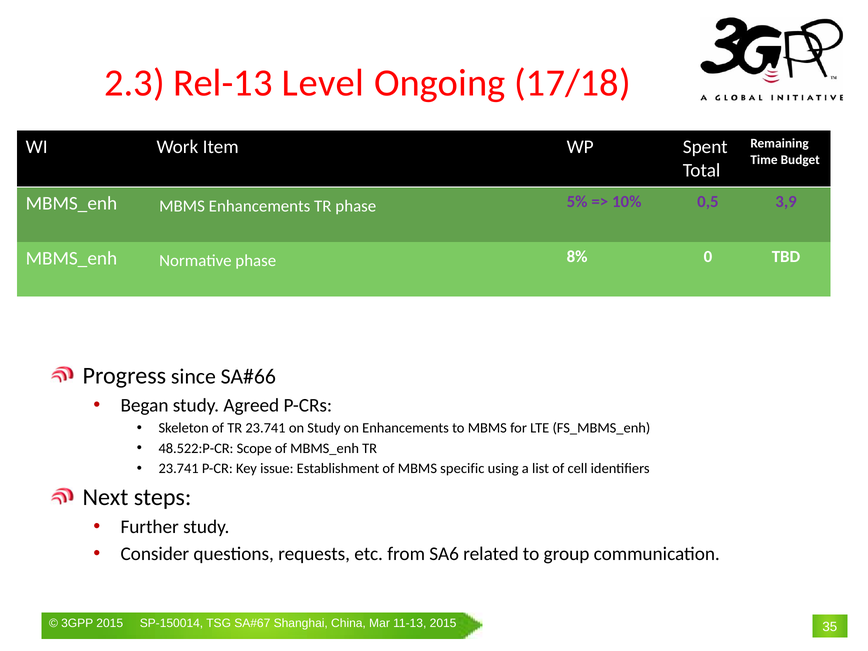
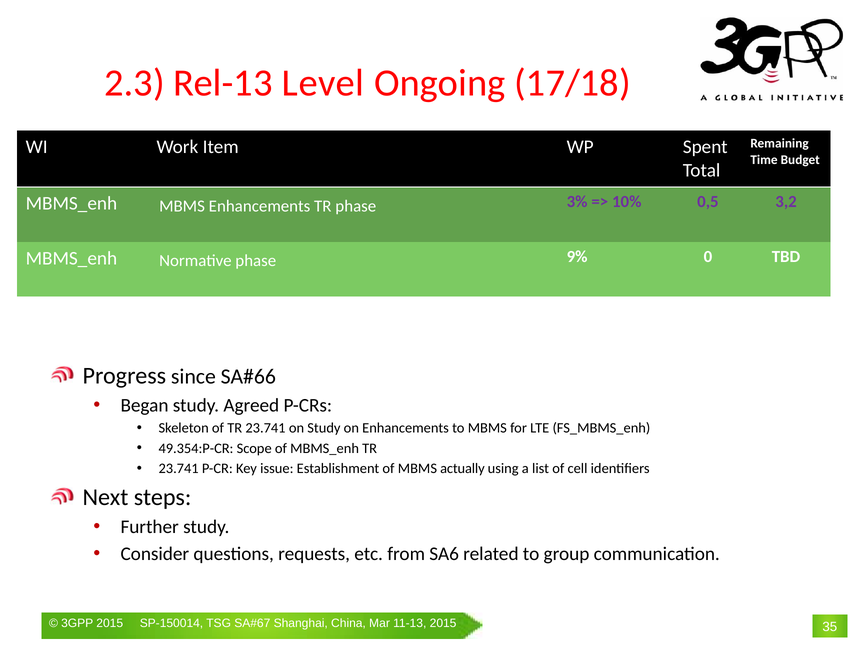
5%: 5% -> 3% (577, 202)
3,9: 3,9 -> 3,2 (786, 202)
8%: 8% -> 9% (577, 257)
48.522:P-CR: 48.522:P-CR -> 49.354:P-CR (196, 448)
specific: specific -> actually (462, 469)
